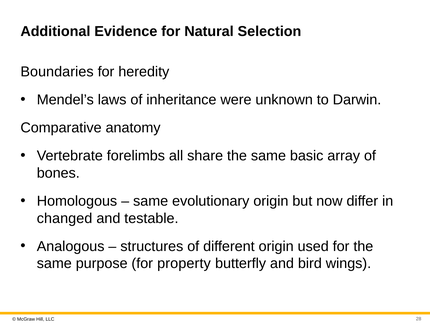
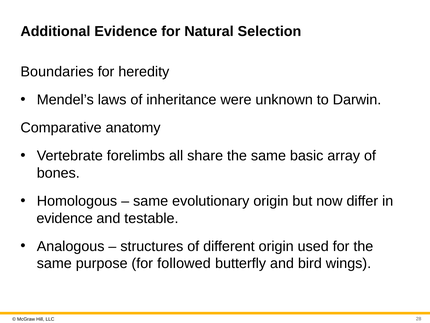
changed: changed -> evidence (65, 218)
property: property -> followed (184, 263)
